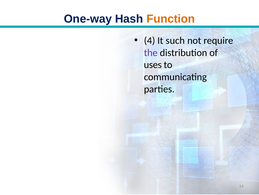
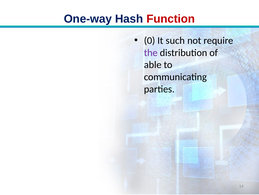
Function colour: orange -> red (171, 19)
4: 4 -> 0 (150, 40)
uses: uses -> able (153, 65)
